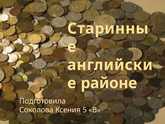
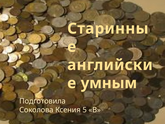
районе: районе -> умным (109, 83)
